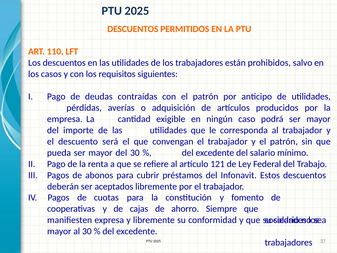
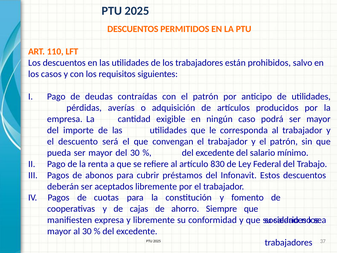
121: 121 -> 830 (218, 164)
